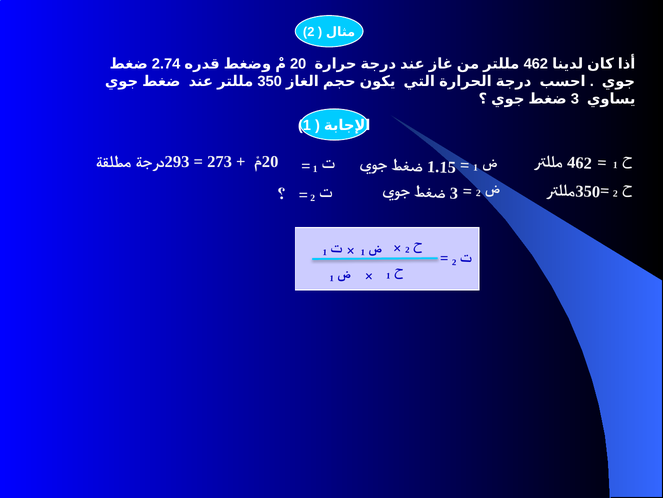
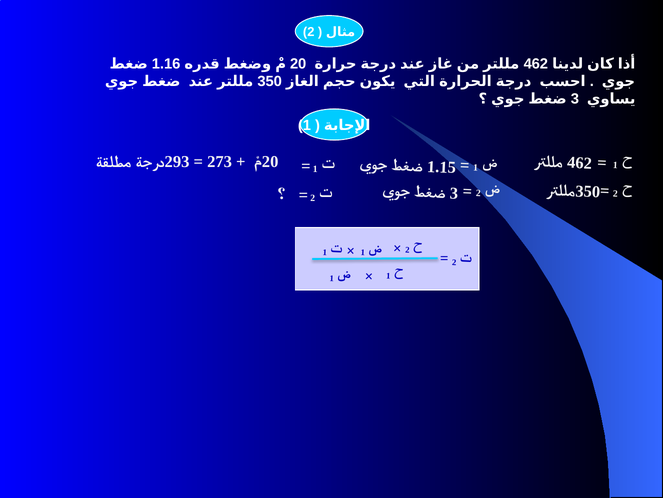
2.74: 2.74 -> 1.16 (166, 64)
